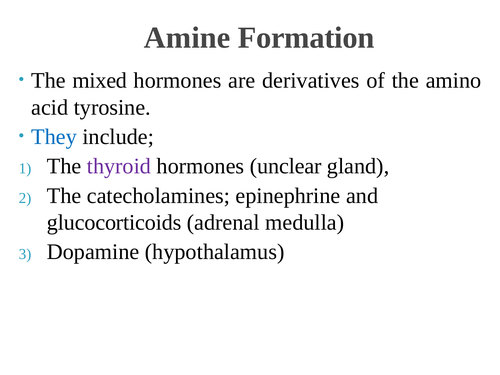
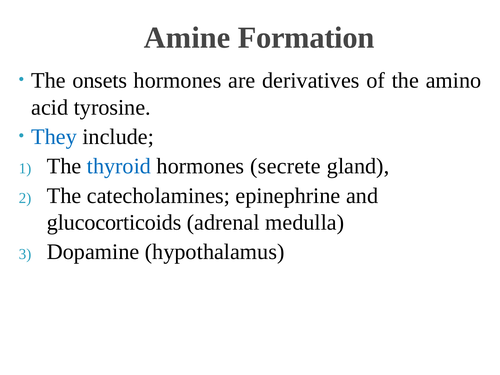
mixed: mixed -> onsets (100, 81)
thyroid colour: purple -> blue (119, 166)
unclear: unclear -> secrete (286, 166)
